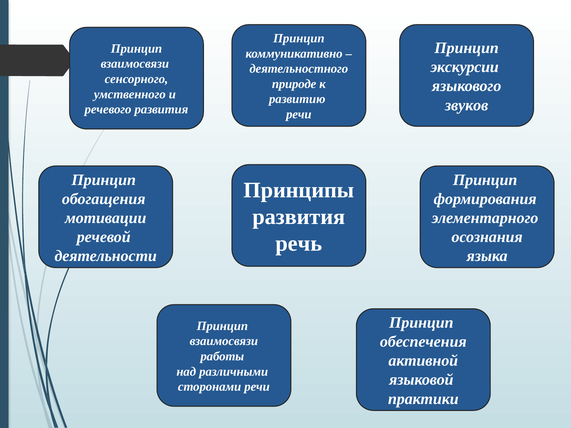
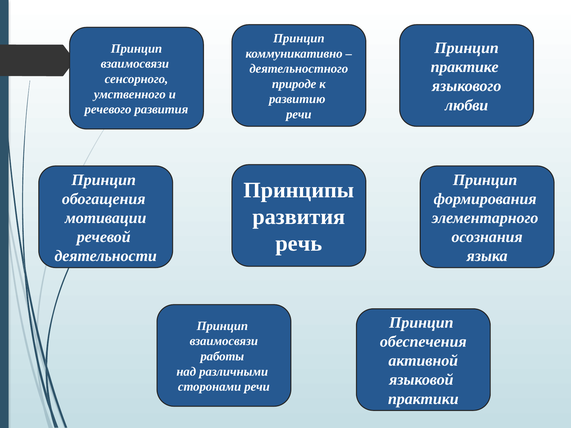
экскурсии: экскурсии -> практике (465, 67)
звуков: звуков -> любви (467, 105)
